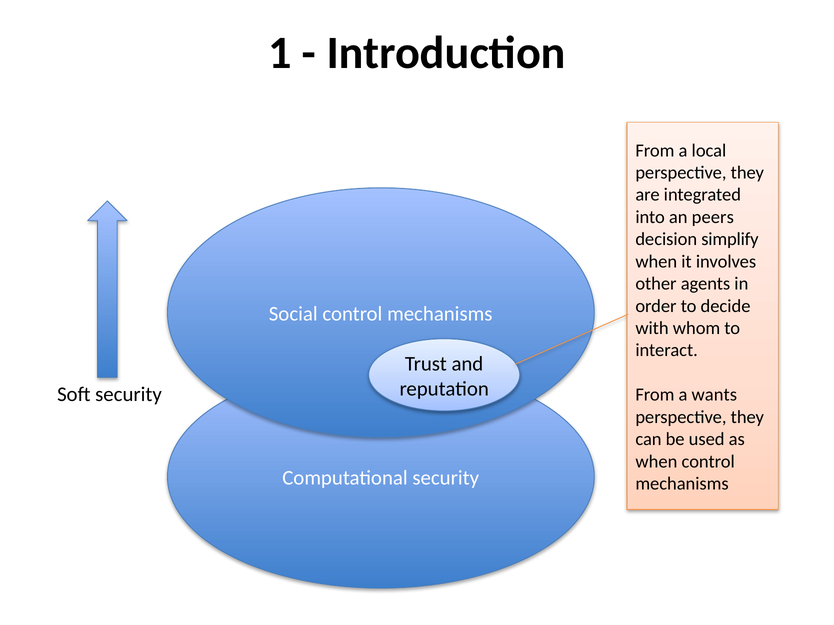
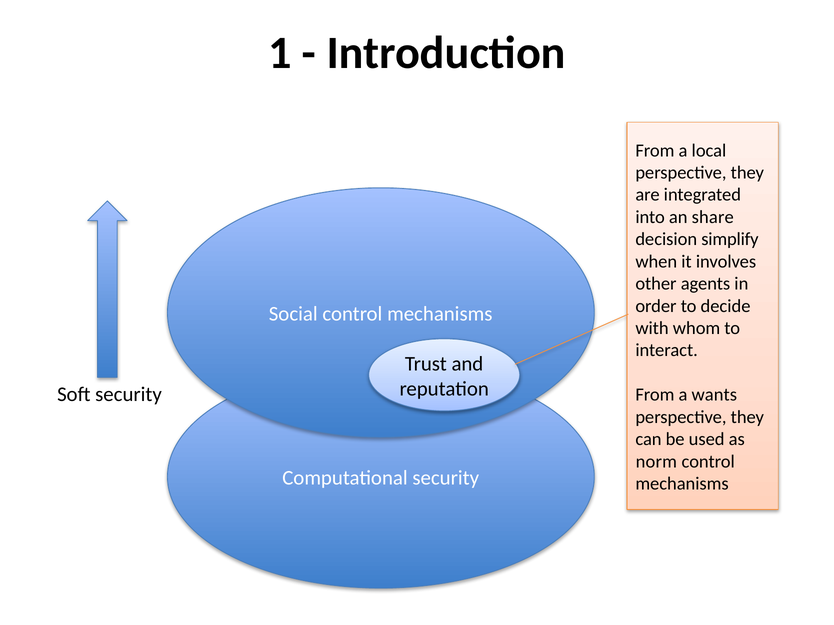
peers: peers -> share (713, 217)
when: when -> norm (656, 462)
